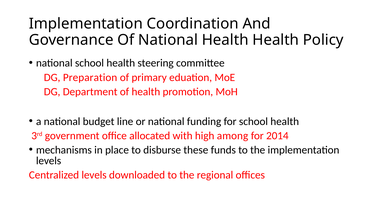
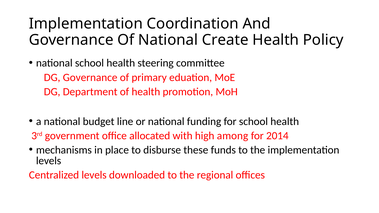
National Health: Health -> Create (225, 40)
DG Preparation: Preparation -> Governance (90, 77)
